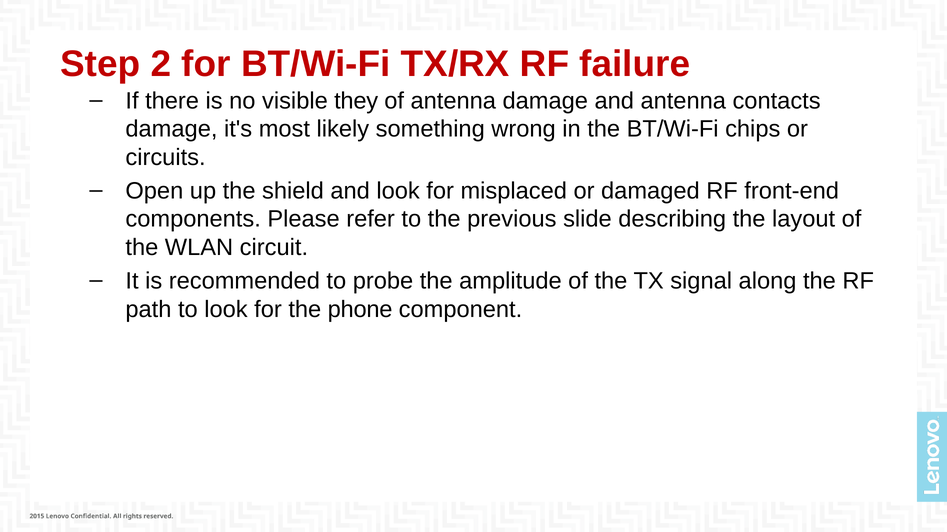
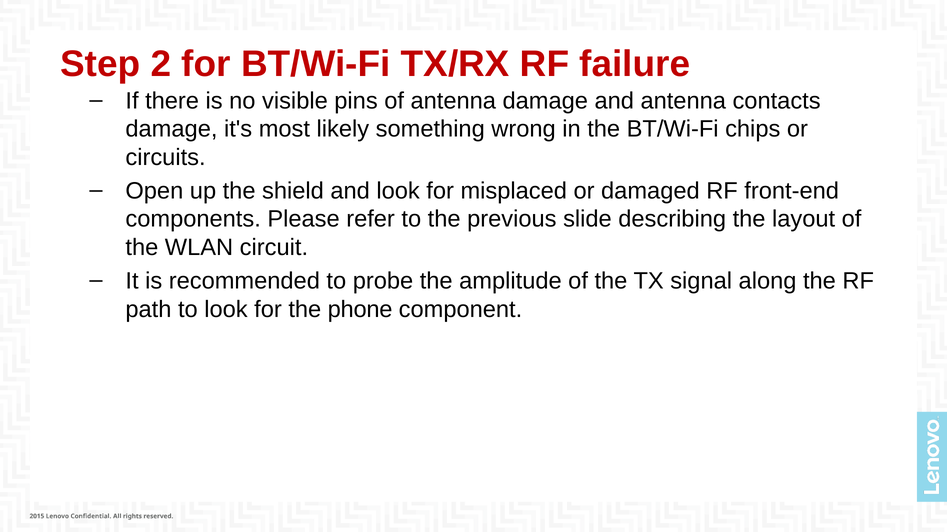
they: they -> pins (356, 101)
